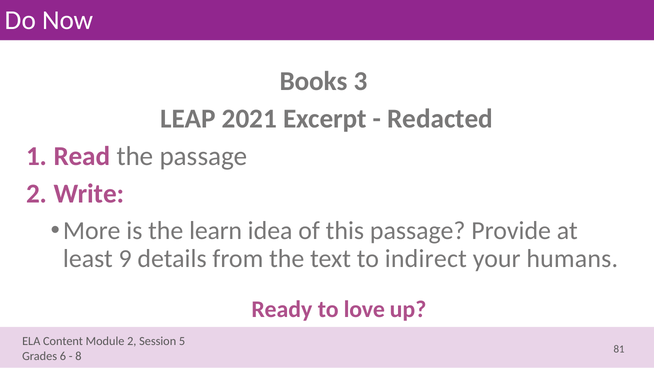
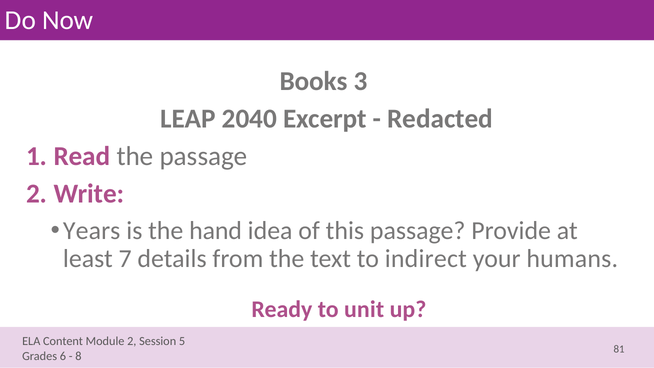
2021: 2021 -> 2040 (249, 119)
More: More -> Years (92, 231)
learn: learn -> hand (216, 231)
9: 9 -> 7 (125, 259)
love: love -> unit (364, 309)
